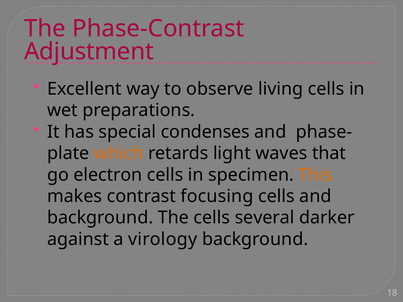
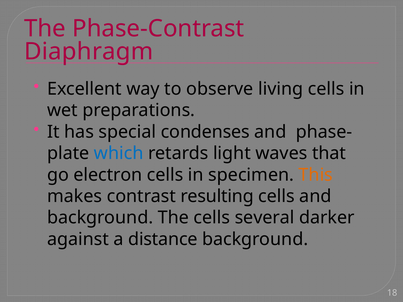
Adjustment: Adjustment -> Diaphragm (89, 52)
which colour: orange -> blue (119, 153)
focusing: focusing -> resulting (217, 196)
virology: virology -> distance (163, 239)
